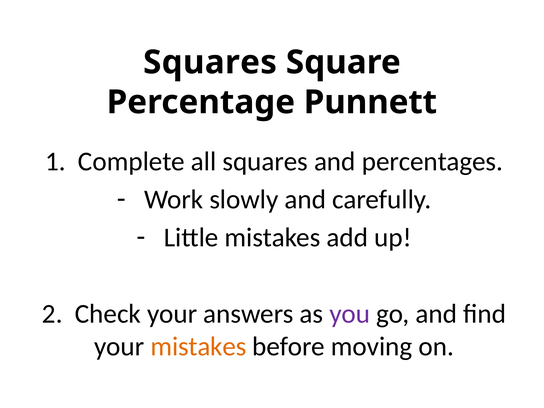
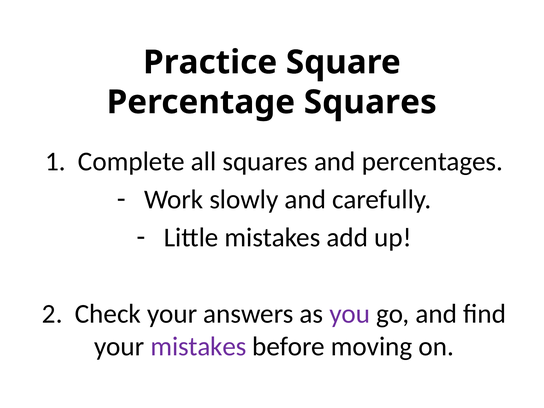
Squares: Squares -> Practice (210, 62)
Percentage Punnett: Punnett -> Squares (370, 102)
mistakes colour: orange -> purple (198, 346)
